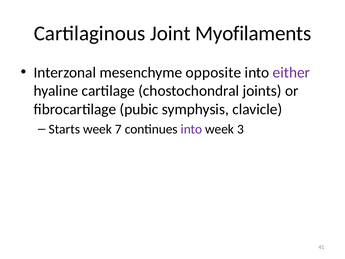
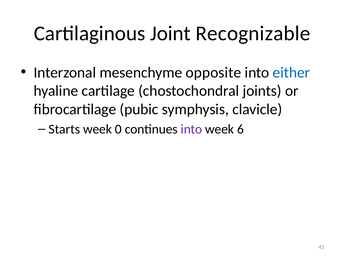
Myofilaments: Myofilaments -> Recognizable (253, 33)
either colour: purple -> blue (291, 72)
7: 7 -> 0 (118, 129)
3: 3 -> 6 (240, 129)
